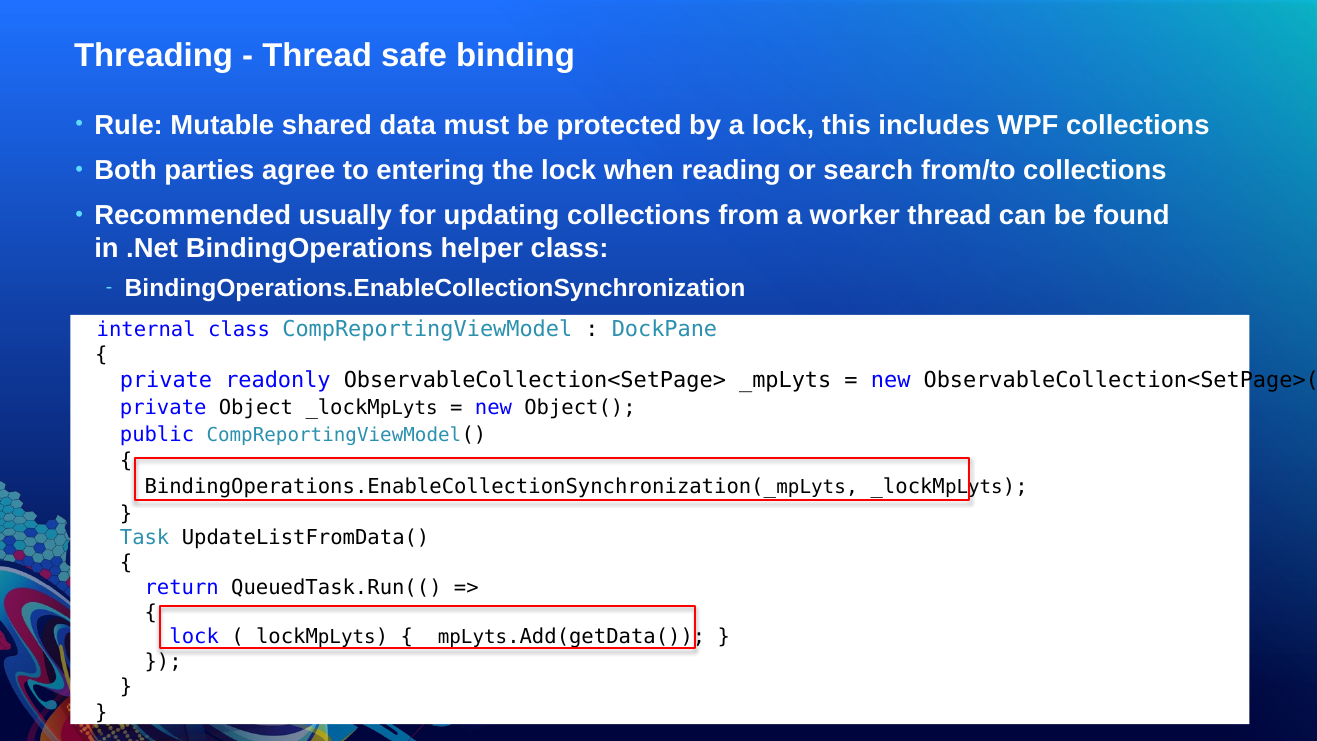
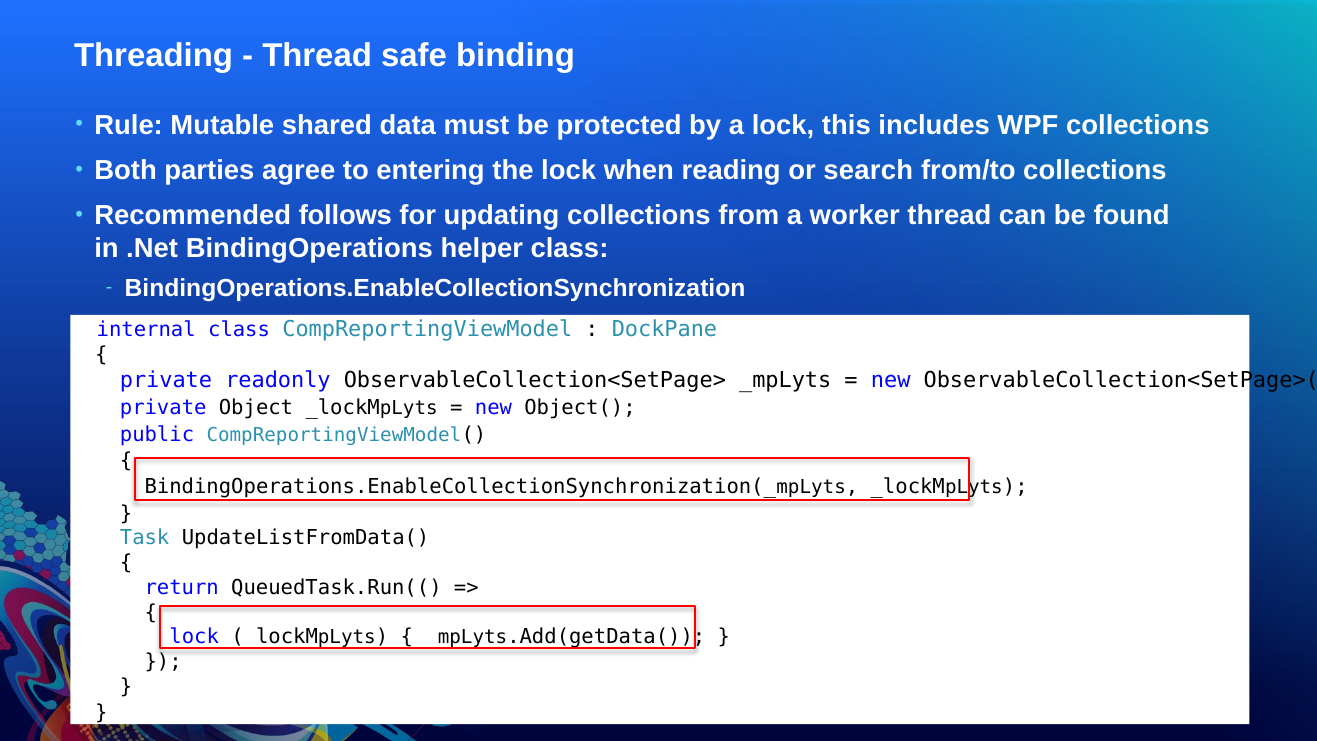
usually: usually -> follows (345, 216)
